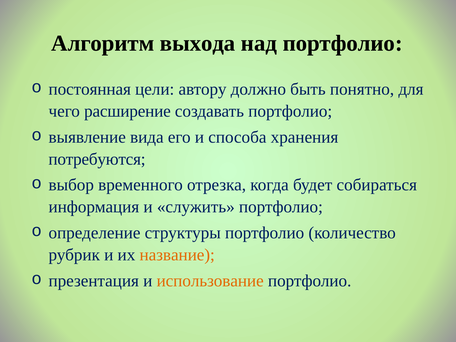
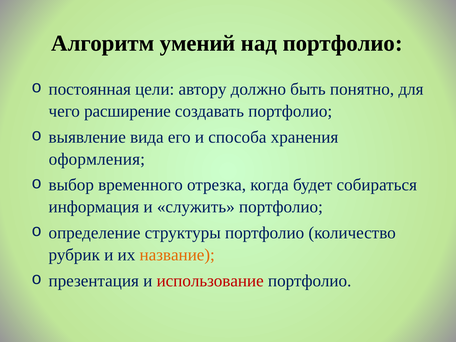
выхода: выхода -> умений (198, 43)
потребуются: потребуются -> оформления (97, 159)
использование colour: orange -> red (210, 281)
